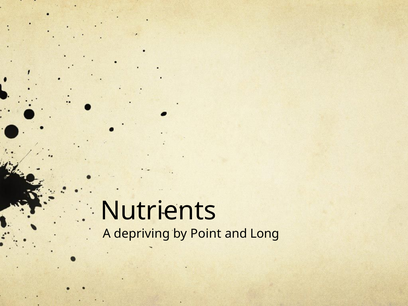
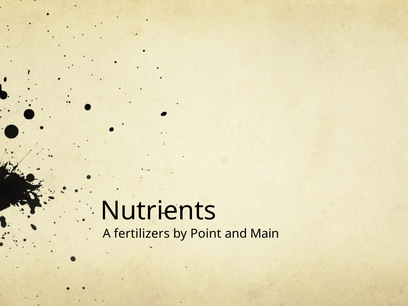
depriving: depriving -> fertilizers (142, 234)
Long: Long -> Main (265, 234)
